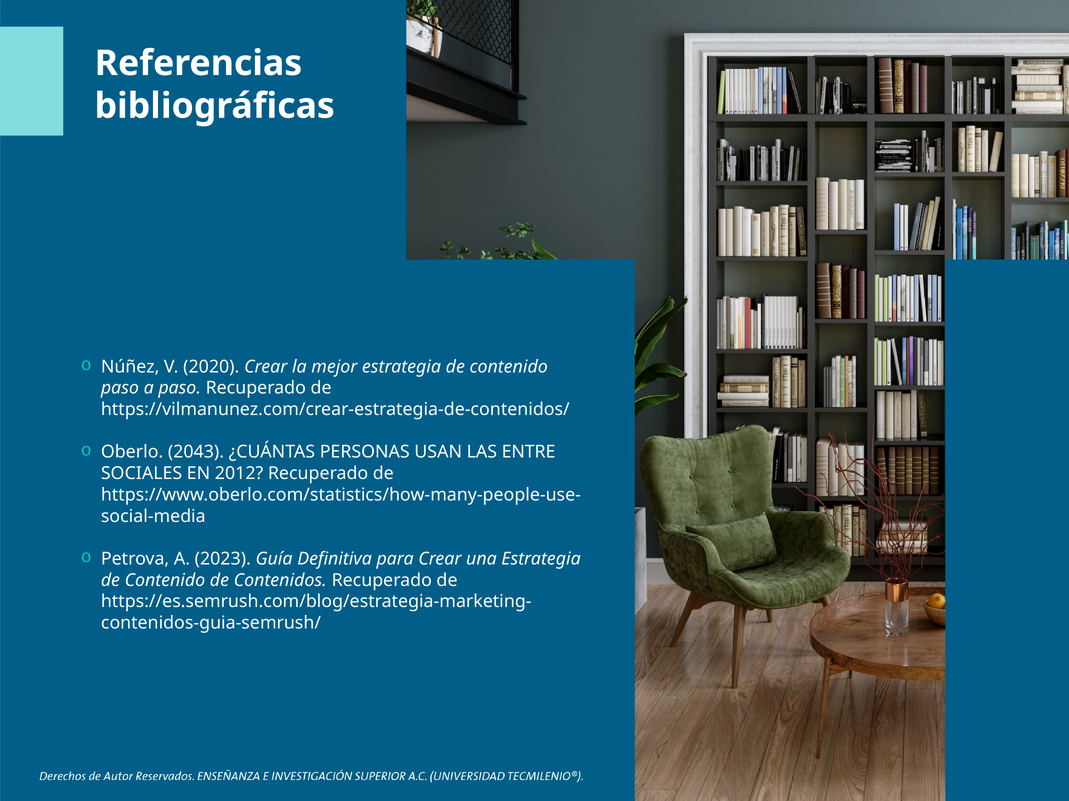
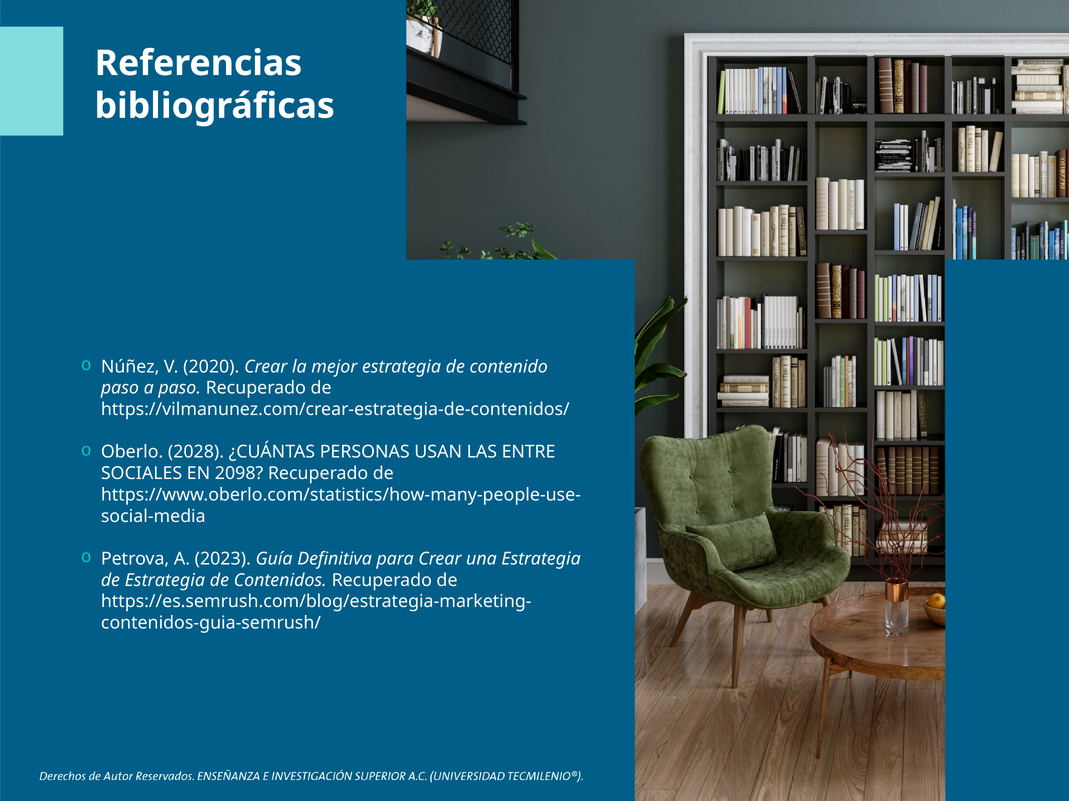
2043: 2043 -> 2028 (196, 453)
2012: 2012 -> 2098 (239, 474)
Contenido: Contenido -> Estrategia (165, 581)
